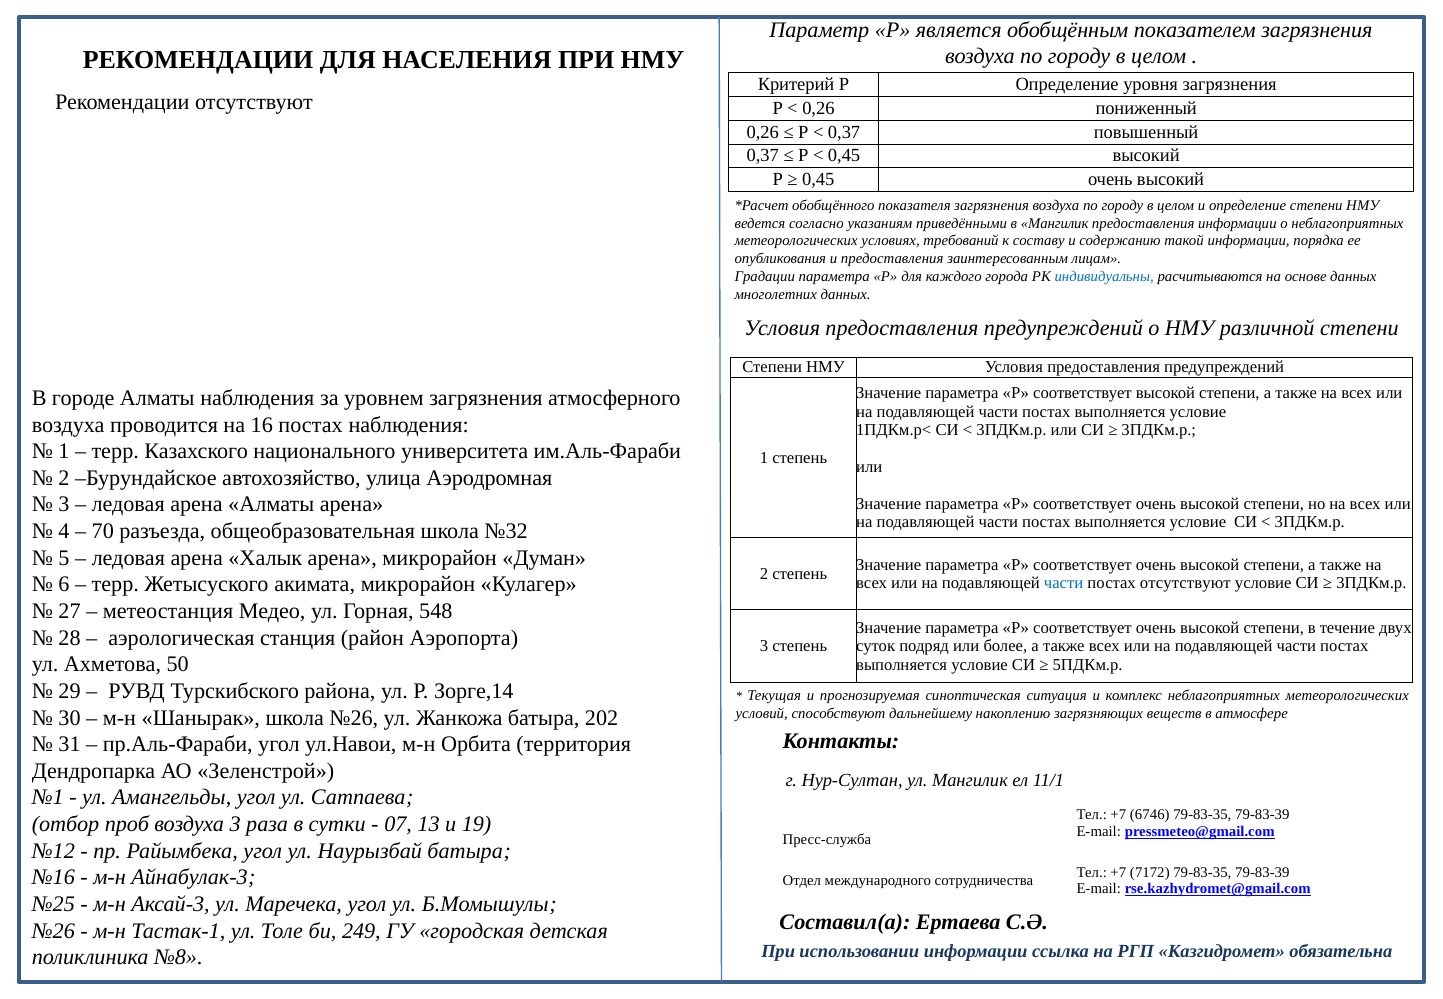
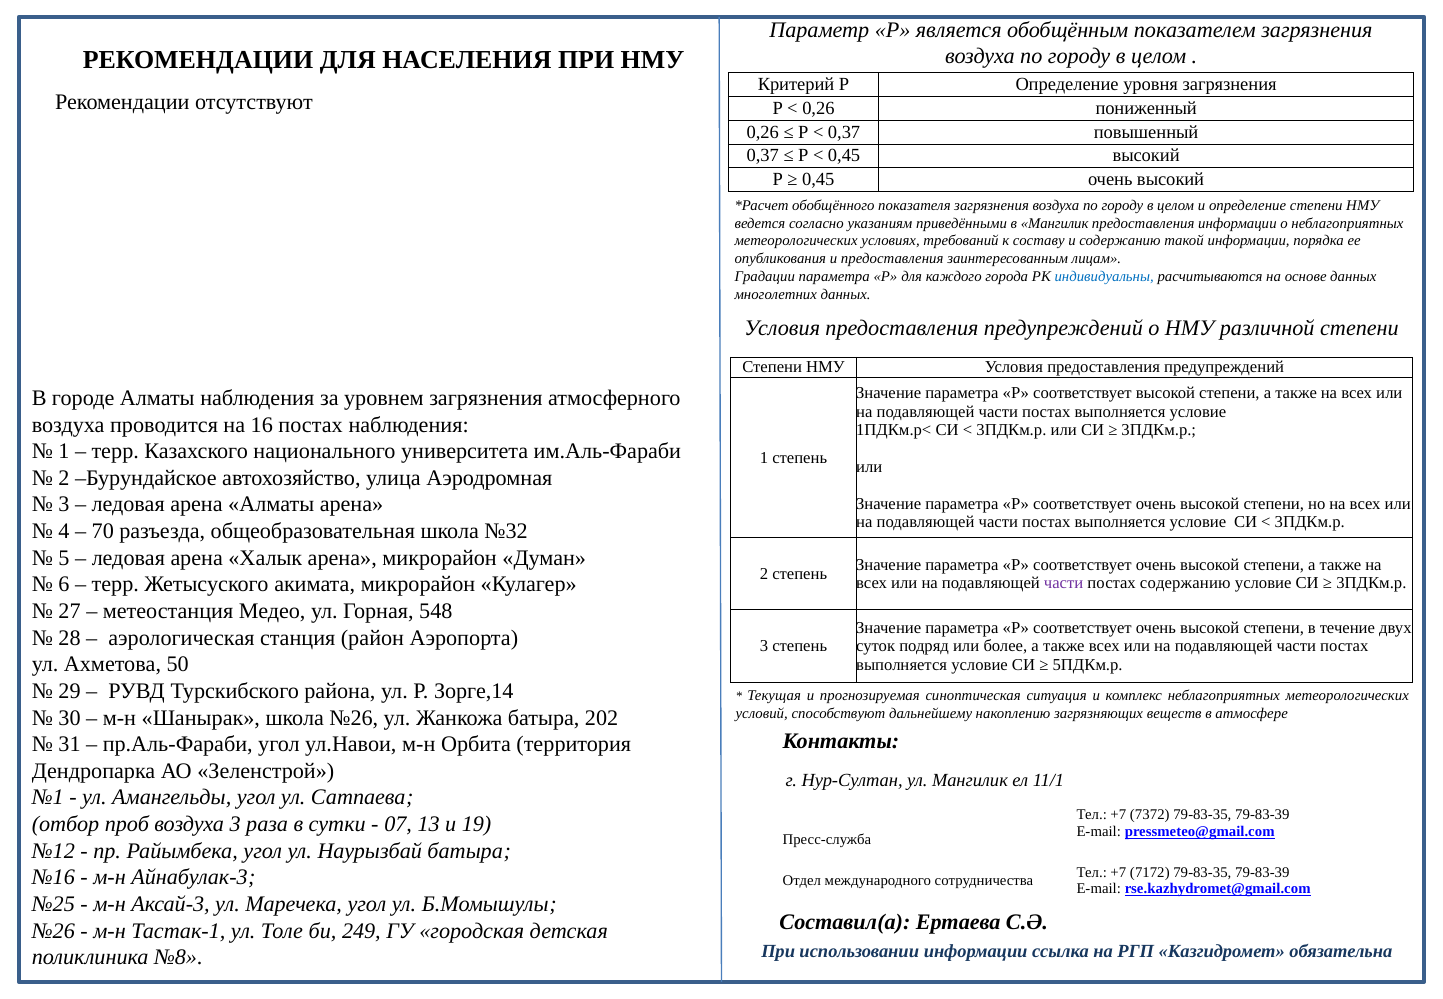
части colour: blue -> purple (1064, 583)
постах отсутствуют: отсутствуют -> содержанию (1185, 583)
6746: 6746 -> 7372 (1150, 815)
